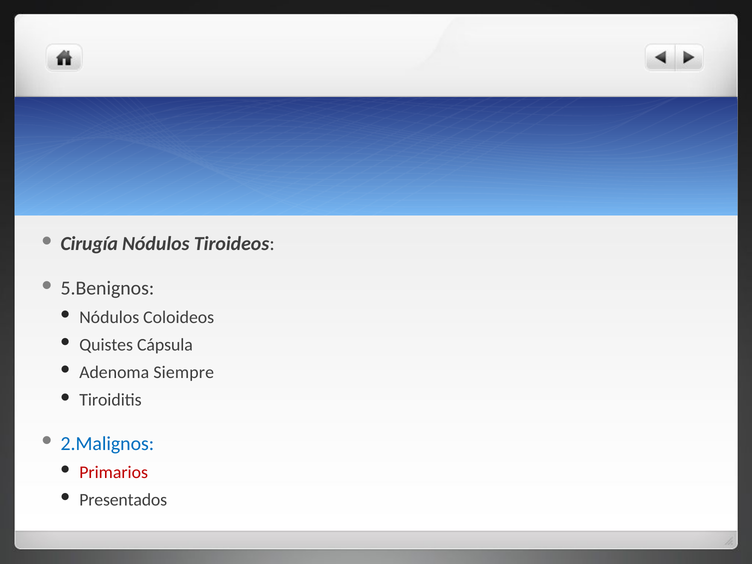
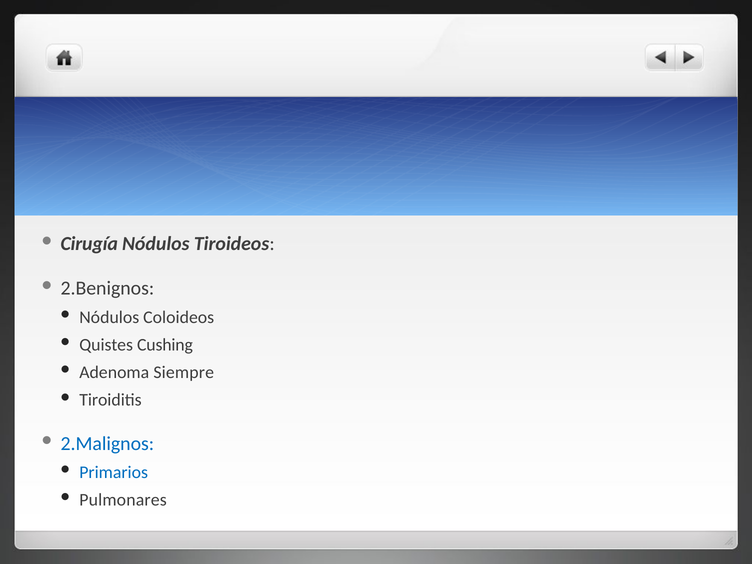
5.Benignos: 5.Benignos -> 2.Benignos (107, 288)
Cápsula: Cápsula -> Cushing (165, 345)
Primarios colour: red -> blue (114, 472)
Presentados: Presentados -> Pulmonares (123, 500)
